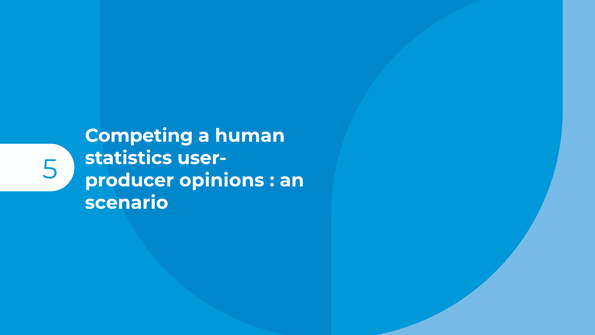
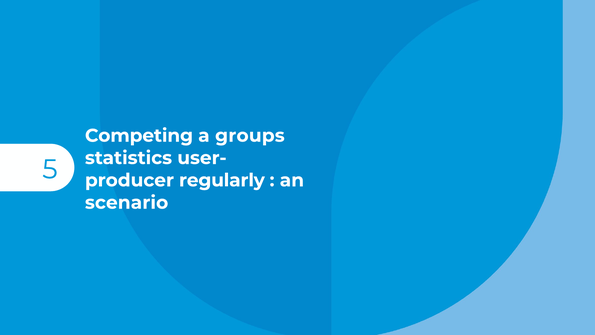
human: human -> groups (250, 136)
opinions: opinions -> regularly (222, 180)
